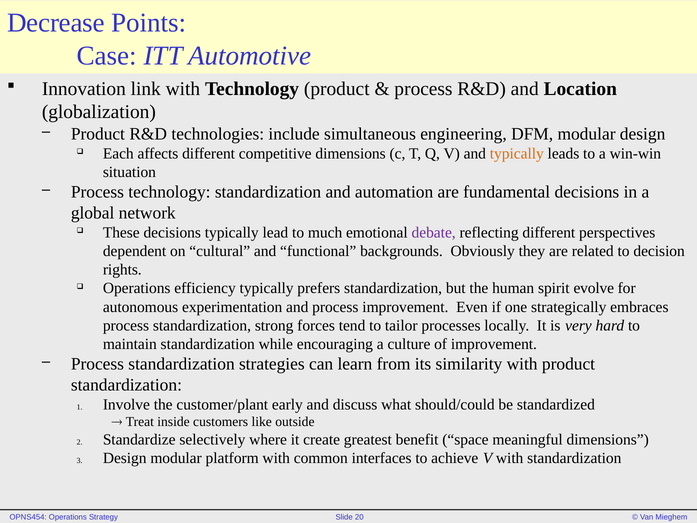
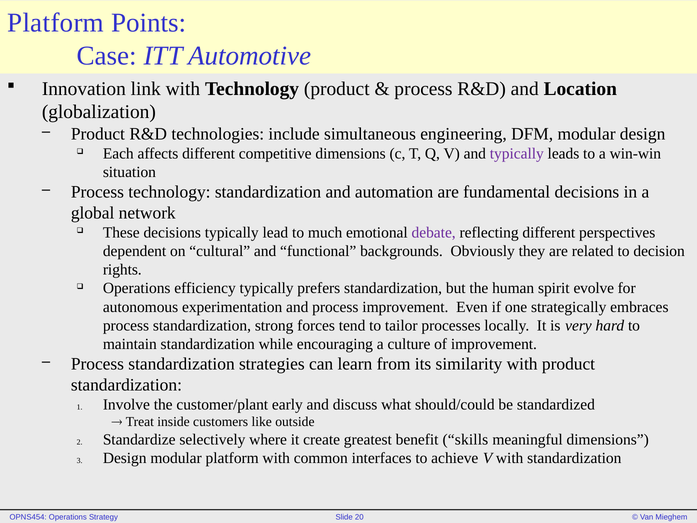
Decrease: Decrease -> Platform (56, 23)
typically colour: orange -> purple (517, 154)
space: space -> skills (465, 439)
